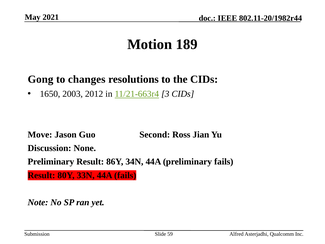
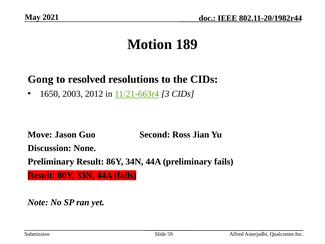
changes: changes -> resolved (87, 79)
